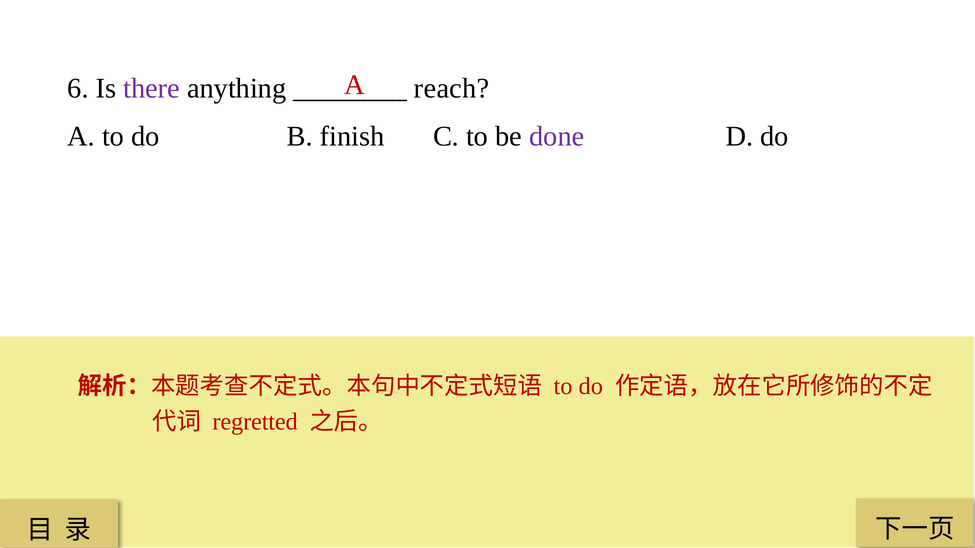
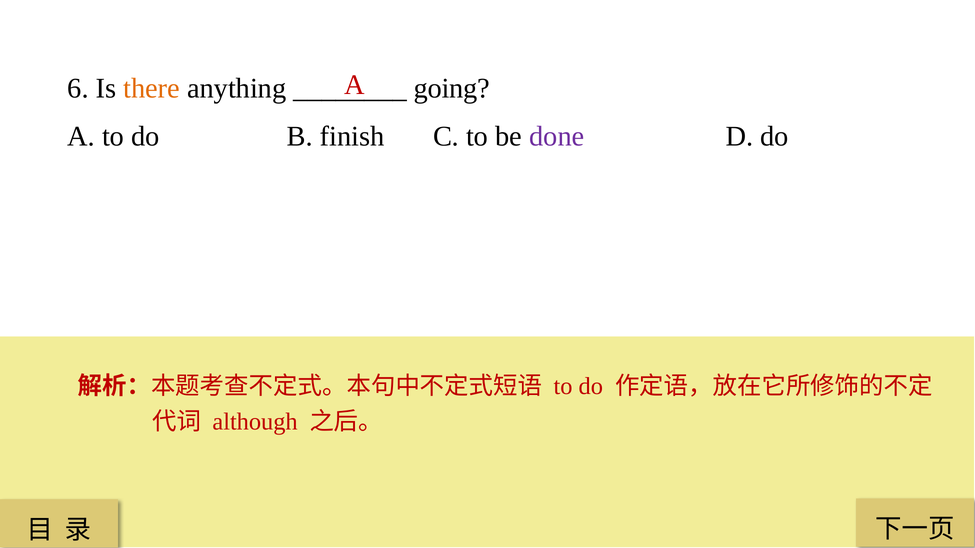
there colour: purple -> orange (152, 88)
reach: reach -> going (452, 88)
regretted: regretted -> although (255, 422)
